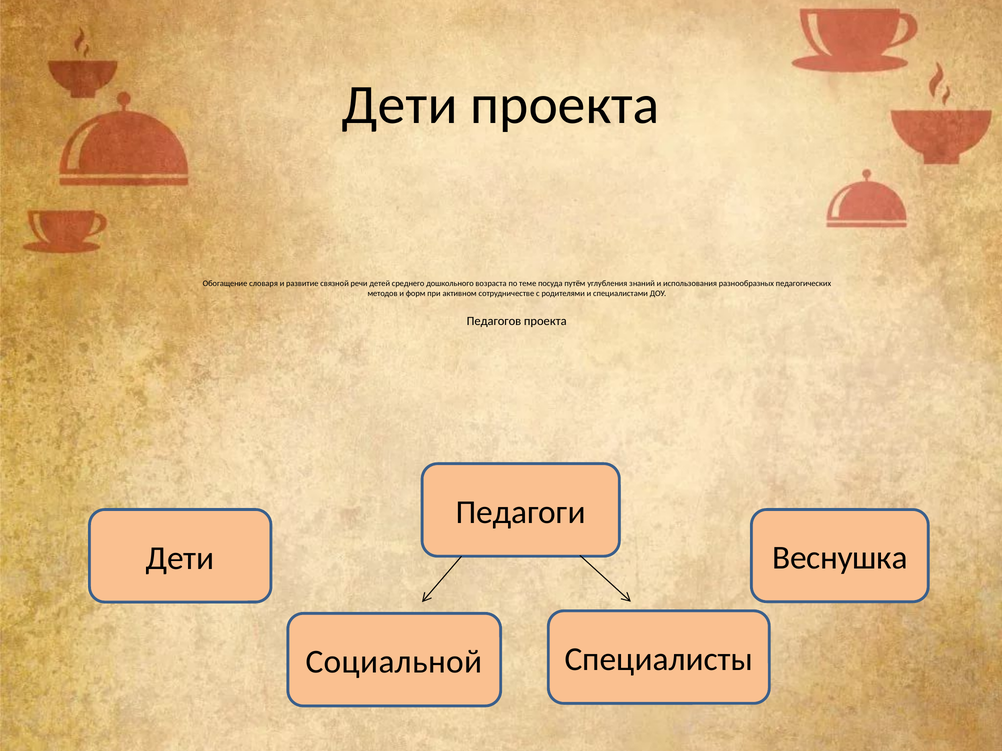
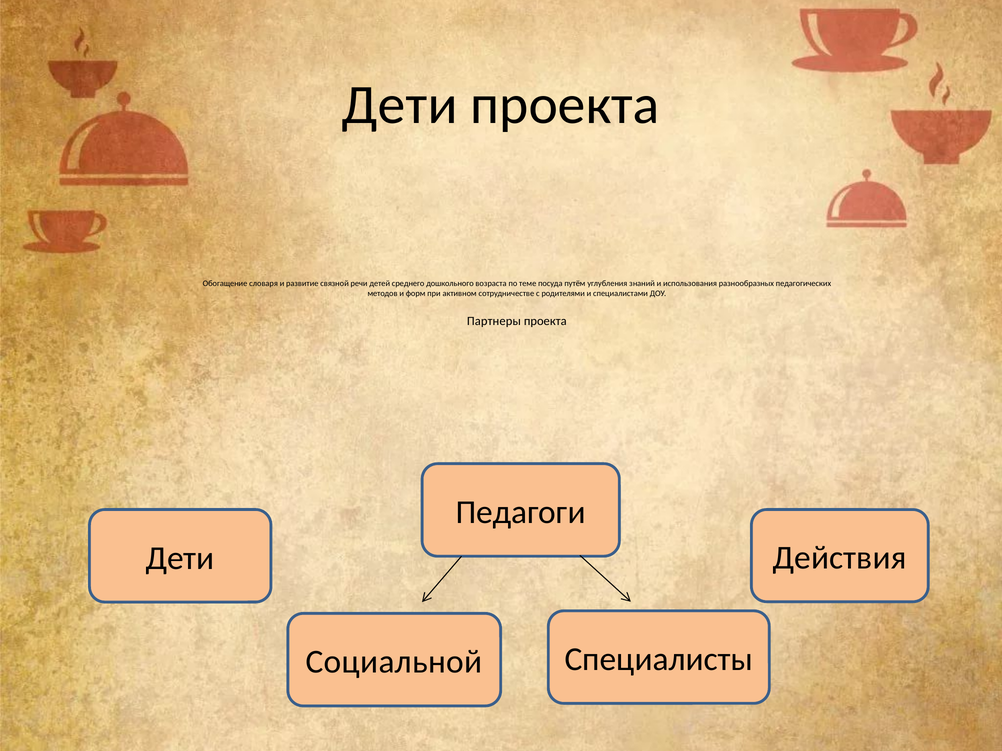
Педагогов: Педагогов -> Партнеры (494, 322)
Веснушка: Веснушка -> Действия (840, 558)
